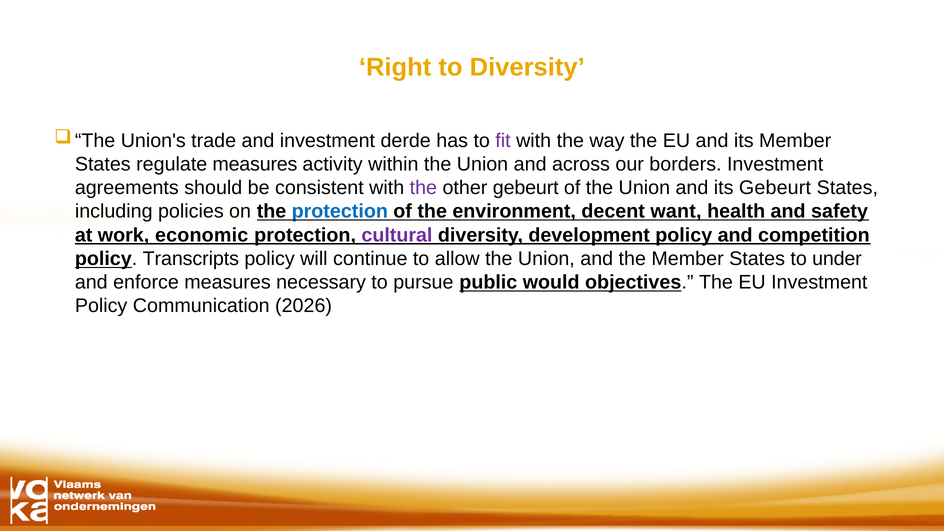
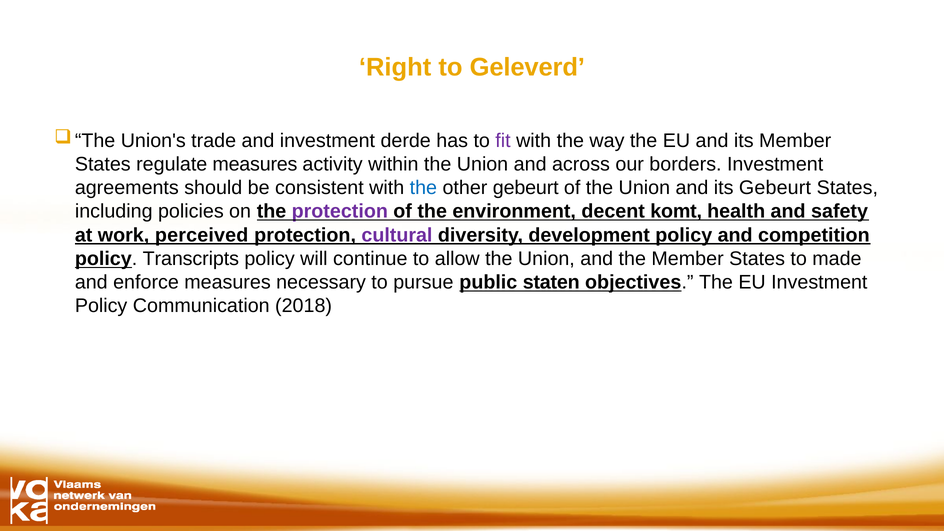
to Diversity: Diversity -> Geleverd (527, 67)
the colour: purple -> blue (423, 188)
protection colour: blue -> purple (340, 211)
want: want -> komt (676, 211)
economic: economic -> perceived (202, 235)
under: under -> made (837, 259)
would: would -> staten (551, 282)
2026: 2026 -> 2018 (304, 306)
